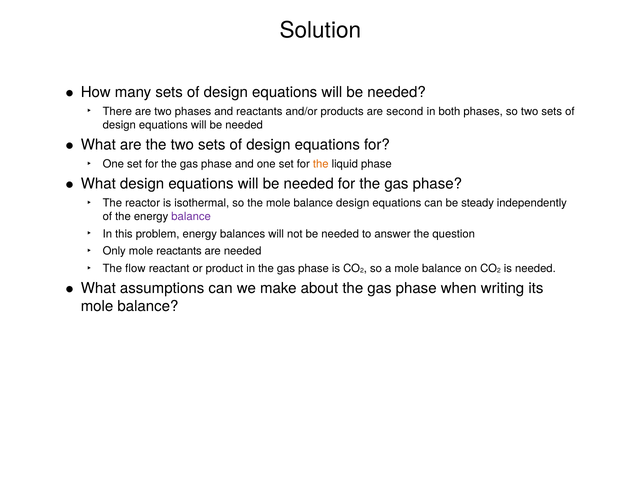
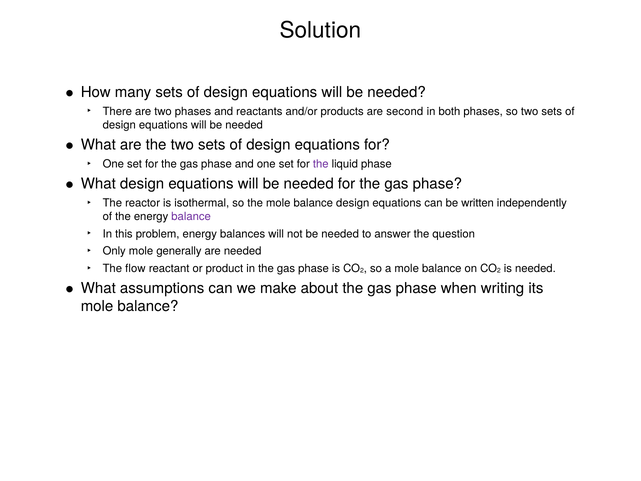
the colour: orange -> purple (321, 164)
steady: steady -> written (478, 203)
mole reactants: reactants -> generally (179, 251)
